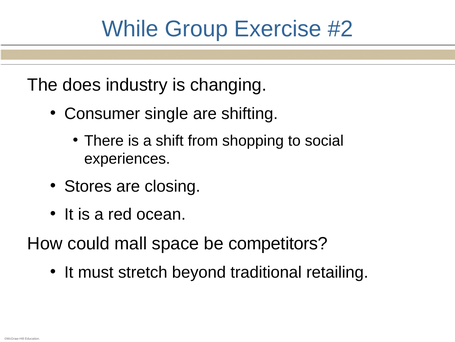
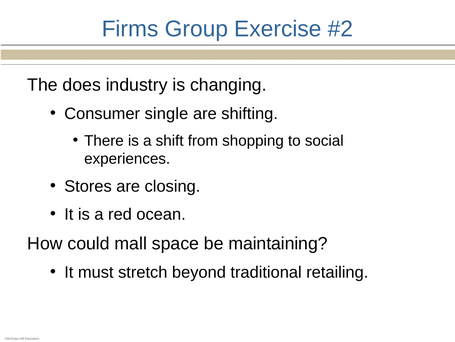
While: While -> Firms (130, 29)
competitors: competitors -> maintaining (278, 243)
